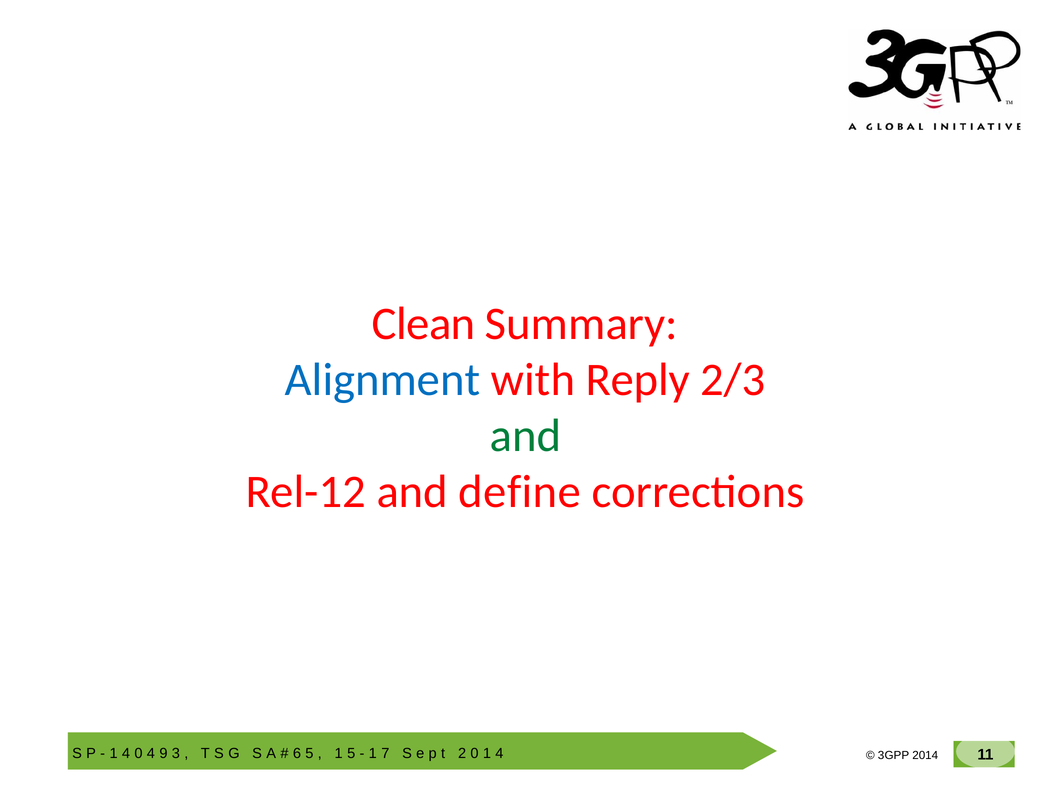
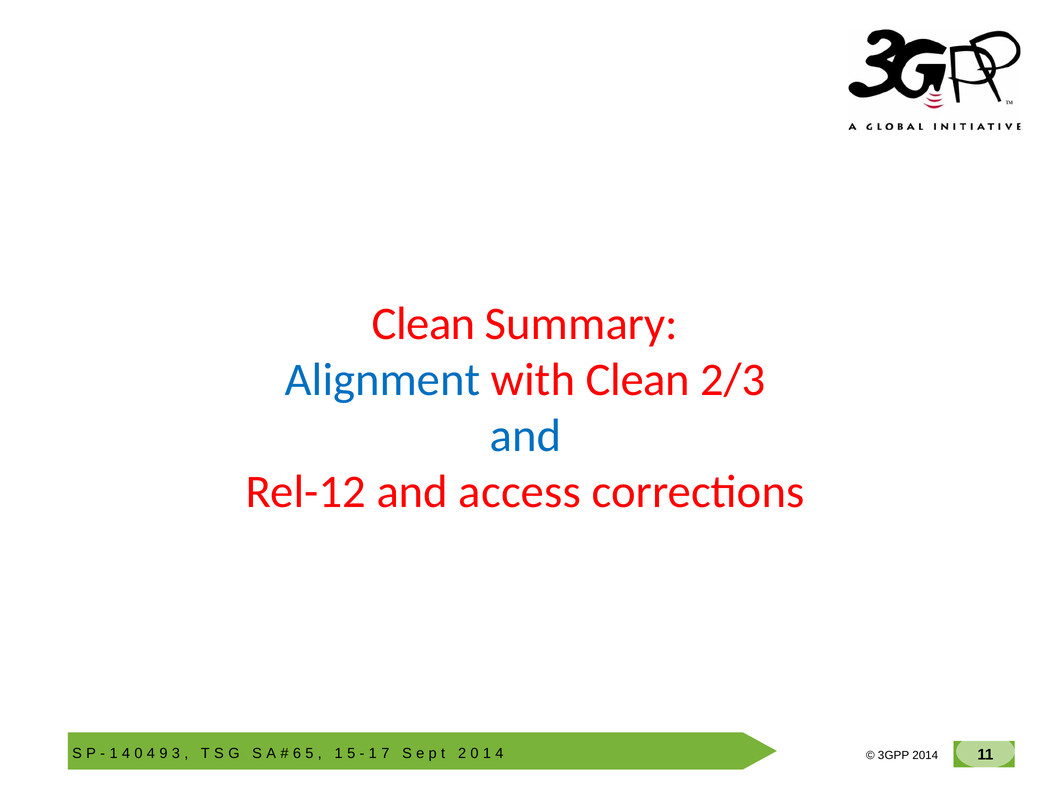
Reply: Reply -> Clean (638, 380)
and colour: green -> blue (525, 436)
define: define -> access (520, 492)
